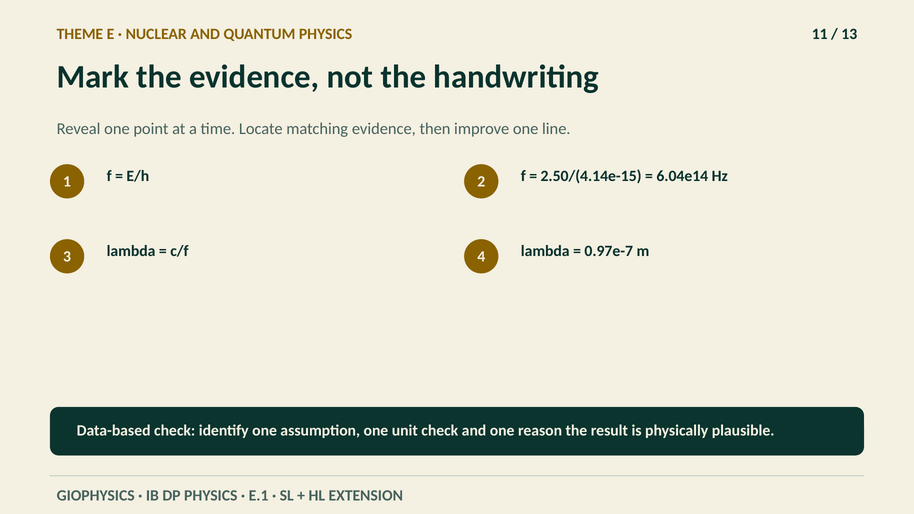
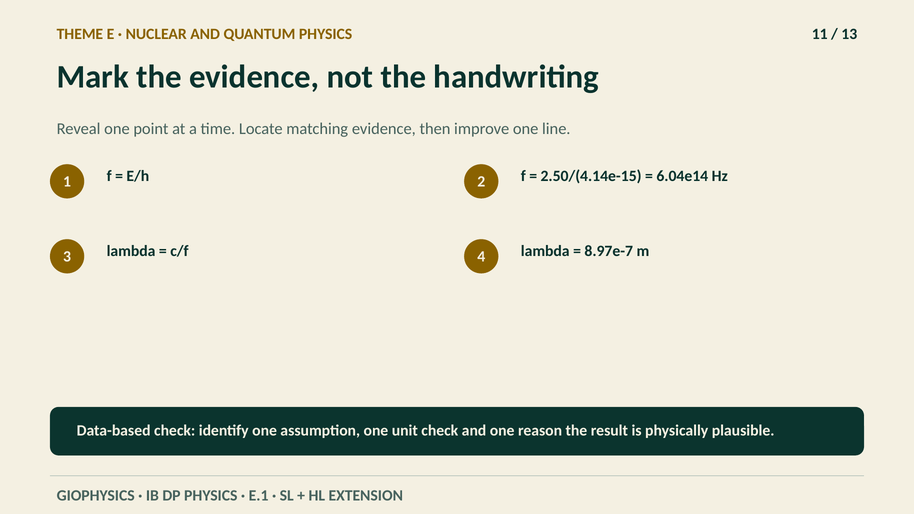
0.97e-7: 0.97e-7 -> 8.97e-7 (609, 251)
